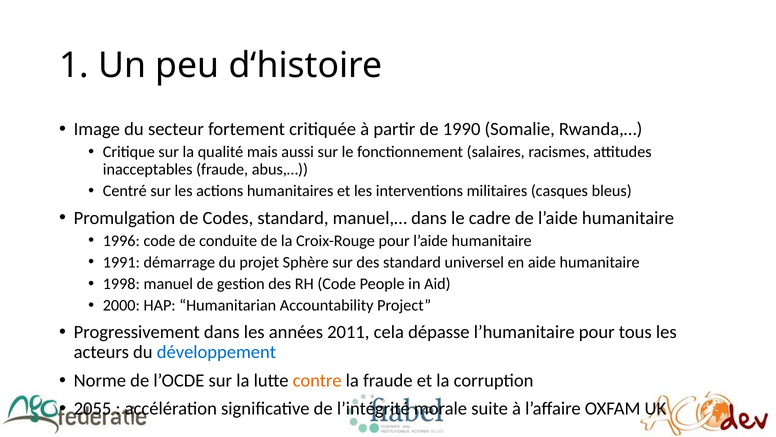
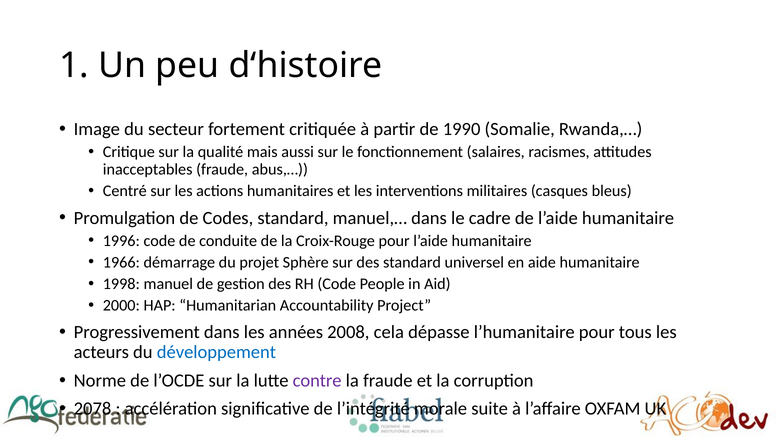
1991: 1991 -> 1966 (121, 262)
2011: 2011 -> 2008 (348, 332)
contre colour: orange -> purple (317, 380)
2055: 2055 -> 2078 (93, 408)
